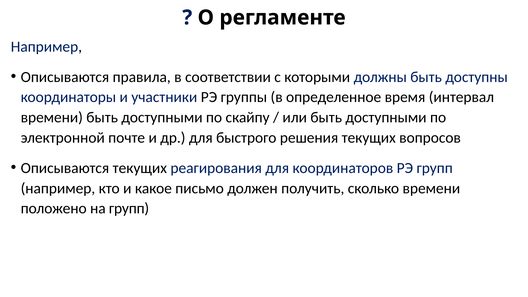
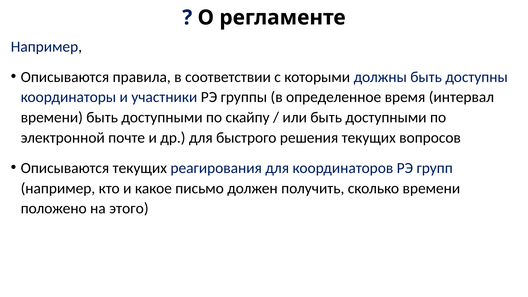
на групп: групп -> этого (129, 209)
